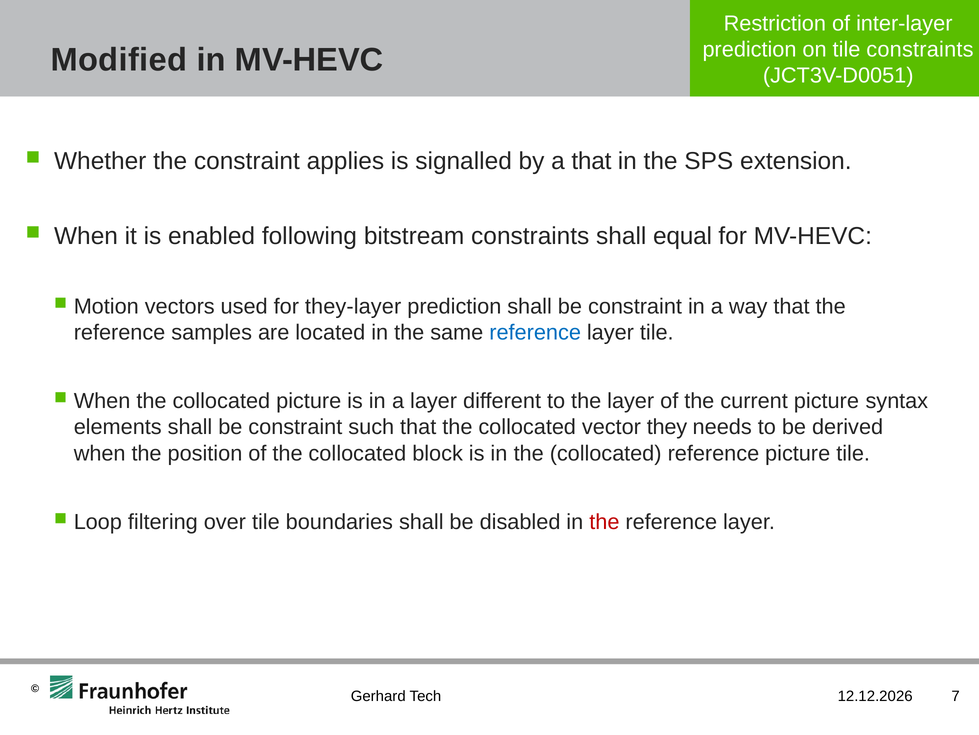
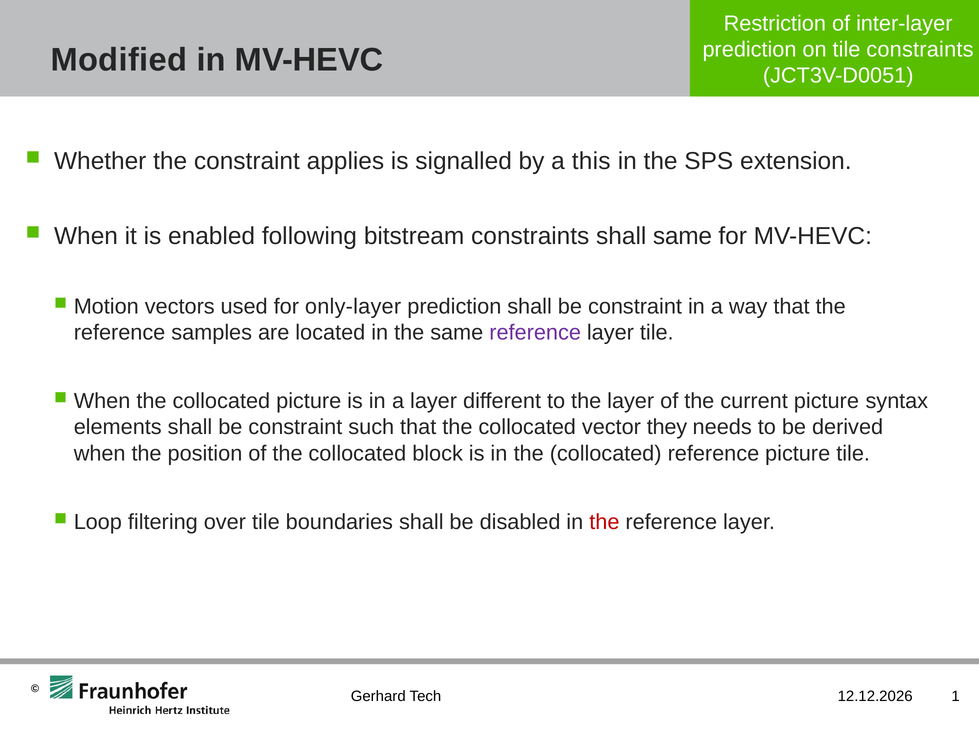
a that: that -> this (591, 161)
shall equal: equal -> same (683, 236)
they-layer: they-layer -> only-layer (353, 306)
reference colour: blue -> purple (535, 332)
7: 7 -> 1 (956, 696)
